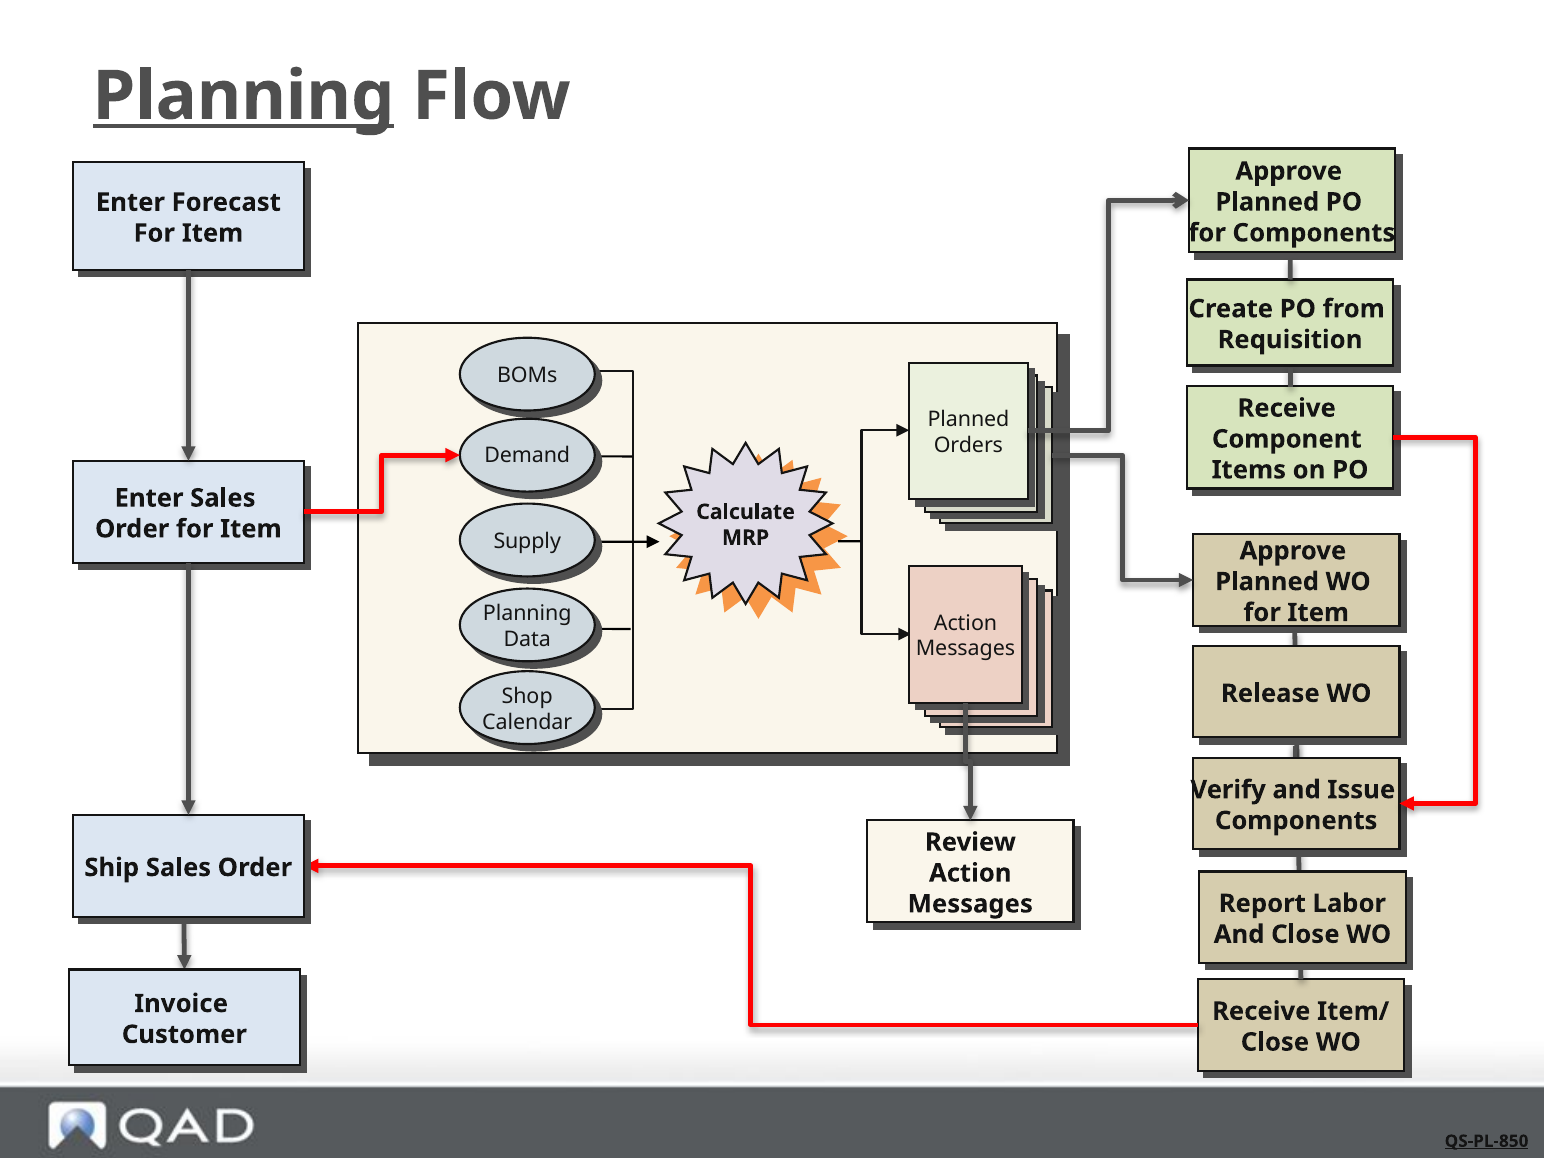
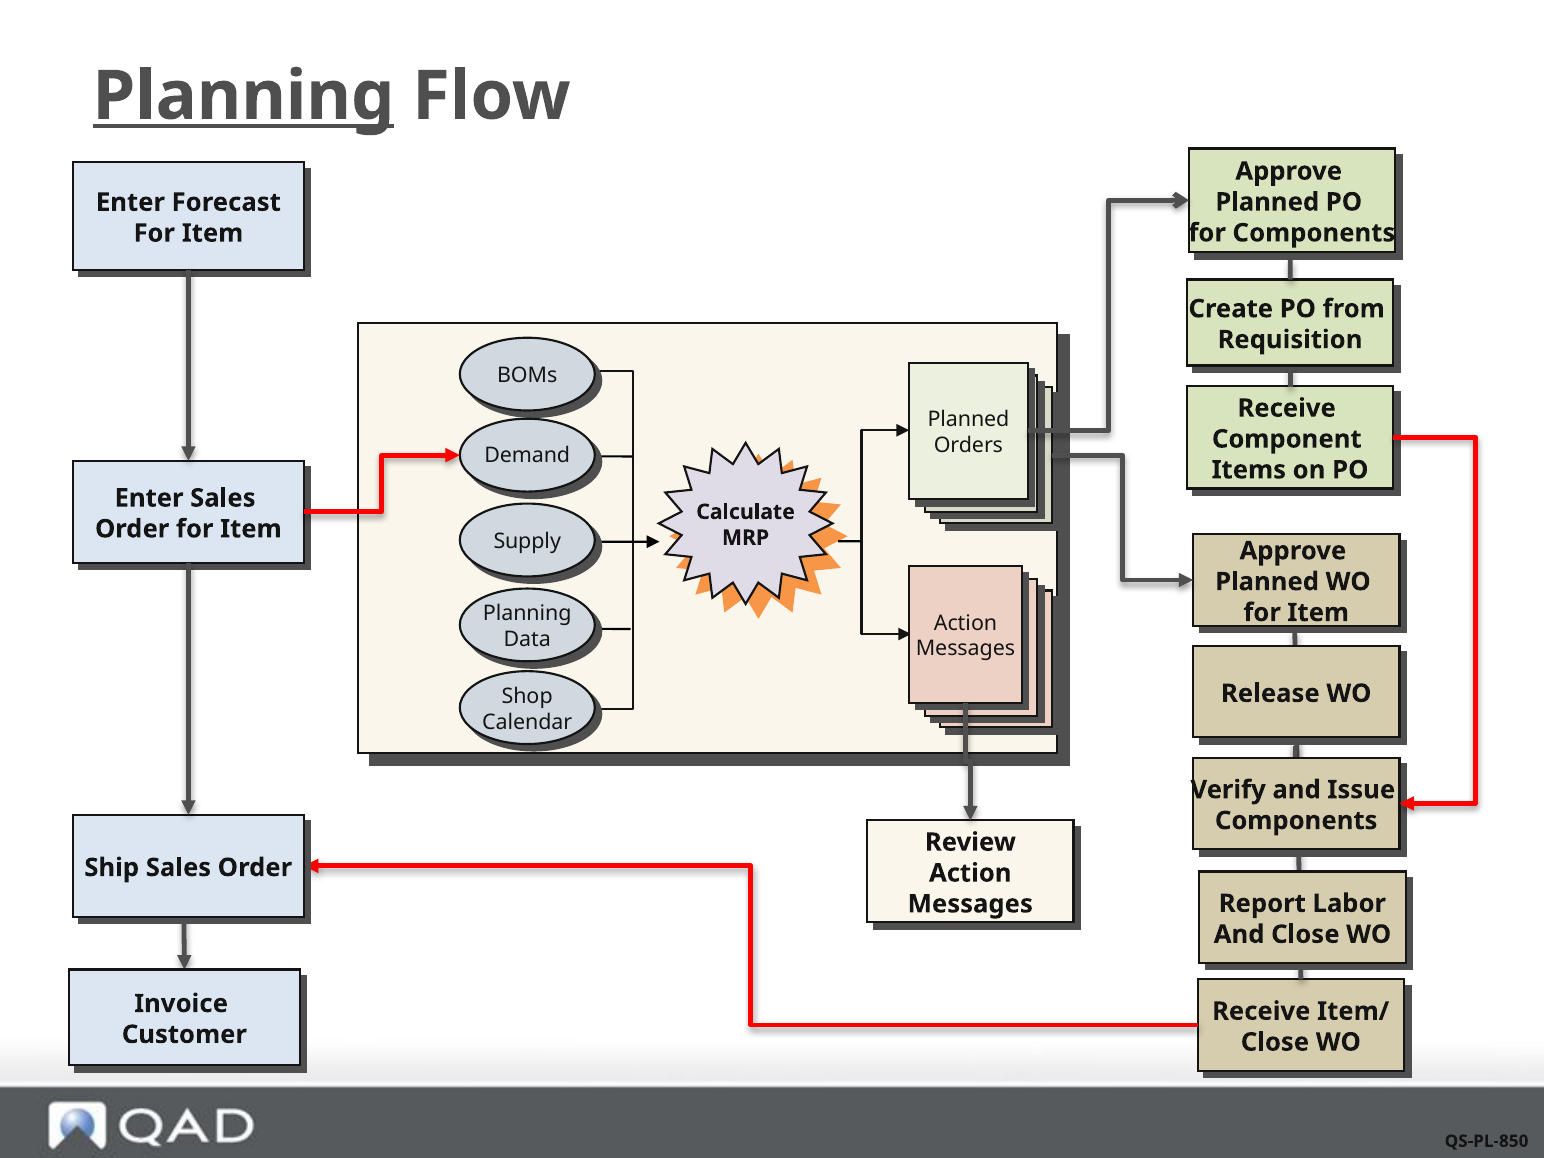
QS-PL-850 underline: present -> none (1487, 1141)
